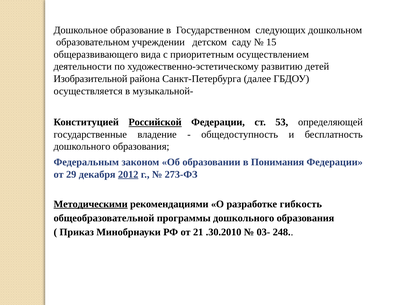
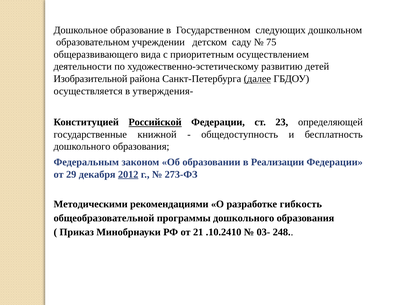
15: 15 -> 75 (271, 42)
далее underline: none -> present (257, 79)
музыкальной-: музыкальной- -> утверждения- (163, 91)
53: 53 -> 23 (282, 122)
владение: владение -> книжной (157, 135)
Понимания: Понимания -> Реализации (278, 162)
Методическими underline: present -> none (91, 204)
.30.2010: .30.2010 -> .10.2410 (224, 232)
